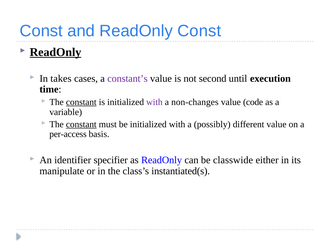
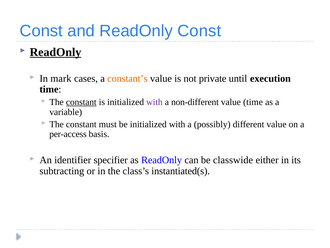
takes: takes -> mark (61, 78)
constant’s colour: purple -> orange (127, 78)
second: second -> private (213, 78)
non-changes: non-changes -> non-different (195, 102)
value code: code -> time (253, 102)
constant underline: present -> none (81, 124)
manipulate: manipulate -> subtracting (62, 171)
